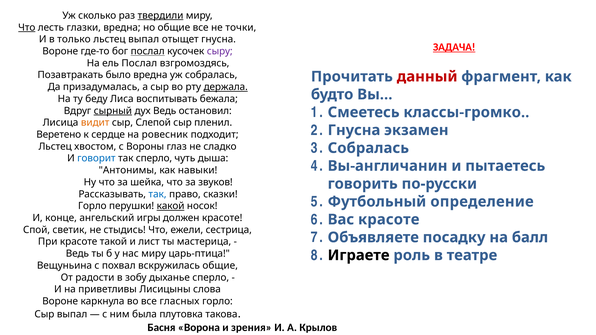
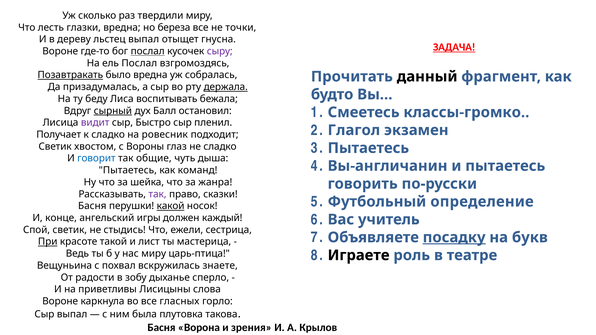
твердили underline: present -> none (160, 16)
Что underline: present -> none (27, 27)
но общие: общие -> береза (174, 27)
только: только -> дереву (74, 39)
Позавтракать underline: none -> present (70, 75)
данный colour: red -> black (427, 77)
дух Ведь: Ведь -> Балл (165, 111)
видит colour: orange -> purple (95, 123)
Слепой: Слепой -> Быстро (153, 123)
Гнусна: Гнусна -> Глагол (354, 130)
Веретено: Веретено -> Получает (59, 135)
к сердце: сердце -> сладко (108, 135)
Собралась: Собралась -> Пытаетесь (368, 148)
Льстец: Льстец -> Светик (55, 147)
так сперло: сперло -> общие (154, 158)
Антонимы: Антонимы -> Пытаетесь (128, 170)
навыки: навыки -> команд (198, 170)
звуков: звуков -> жанра (215, 182)
так colour: blue -> purple (158, 194)
Горло: Горло -> Басня (92, 206)
Вас красоте: красоте -> учитель (389, 220)
должен красоте: красоте -> каждый (222, 218)
посадку underline: none -> present (454, 238)
балл: балл -> букв (530, 238)
При underline: none -> present (48, 242)
вскружилась общие: общие -> знаете (220, 266)
